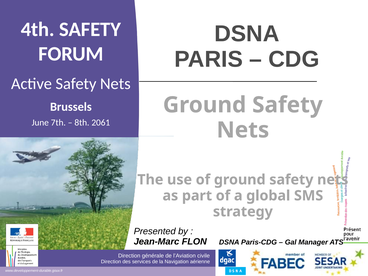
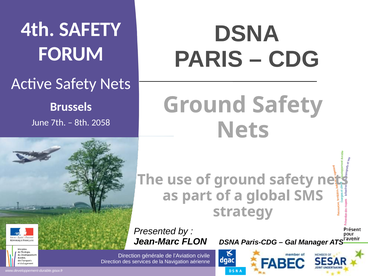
2061: 2061 -> 2058 (101, 123)
